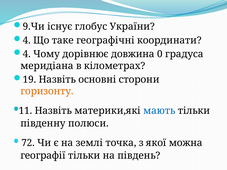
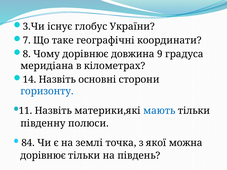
9.Чи: 9.Чи -> 3.Чи (34, 27)
4: 4 -> 7 (27, 40)
4: 4 -> 8 (27, 54)
0: 0 -> 9 (160, 54)
19: 19 -> 14 (29, 80)
горизонту colour: orange -> blue (47, 91)
72: 72 -> 84 (28, 143)
географії: географії -> дорівнює (43, 156)
